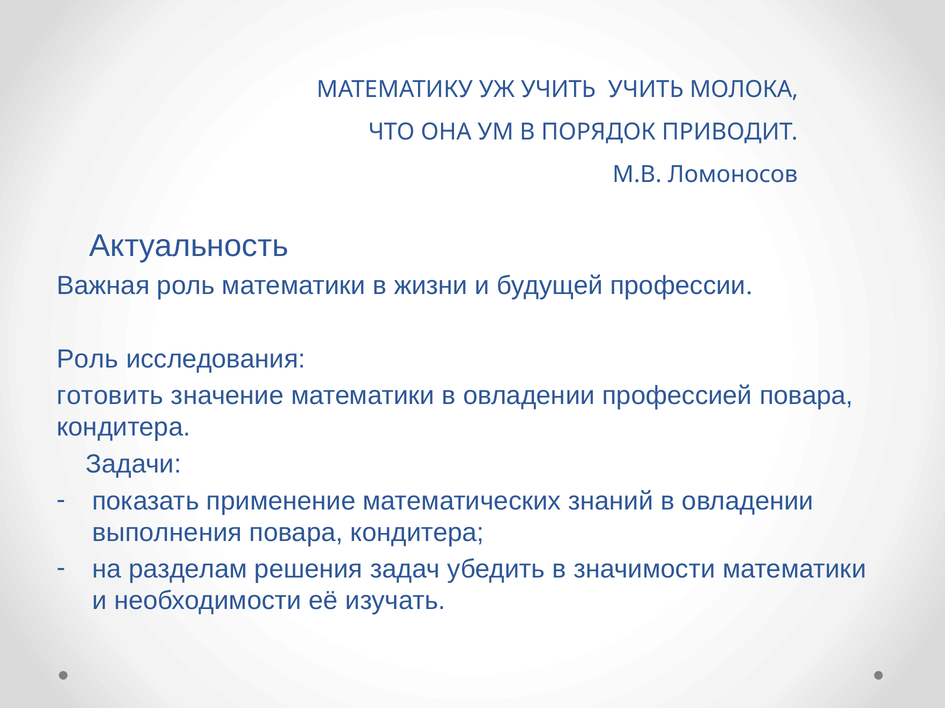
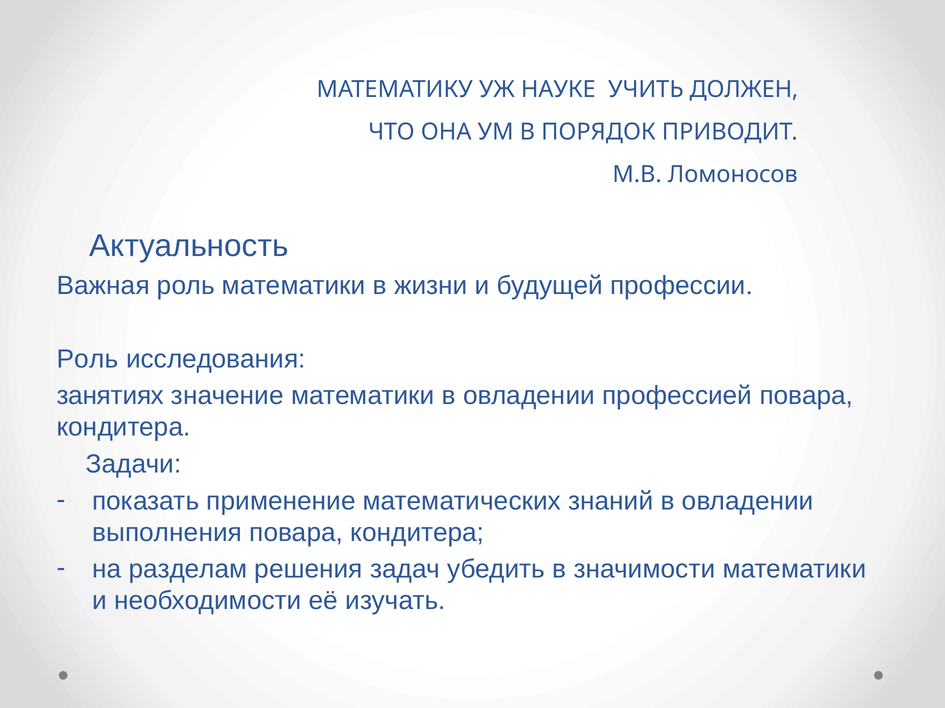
УЖ УЧИТЬ: УЧИТЬ -> НАУКЕ (558, 90)
МОЛОКА: МОЛОКА -> ДОЛЖЕН (744, 90)
готовить: готовить -> занятиях (110, 396)
